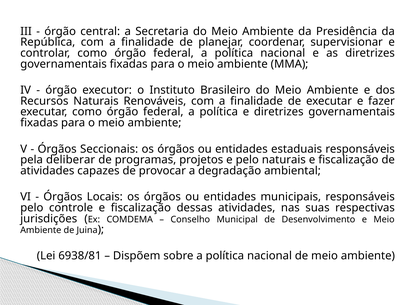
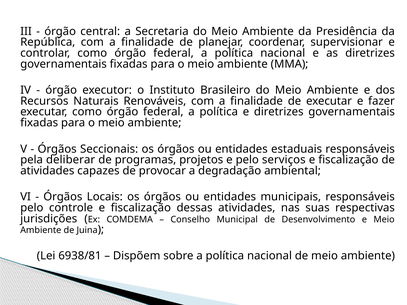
pelo naturais: naturais -> serviços (284, 160)
